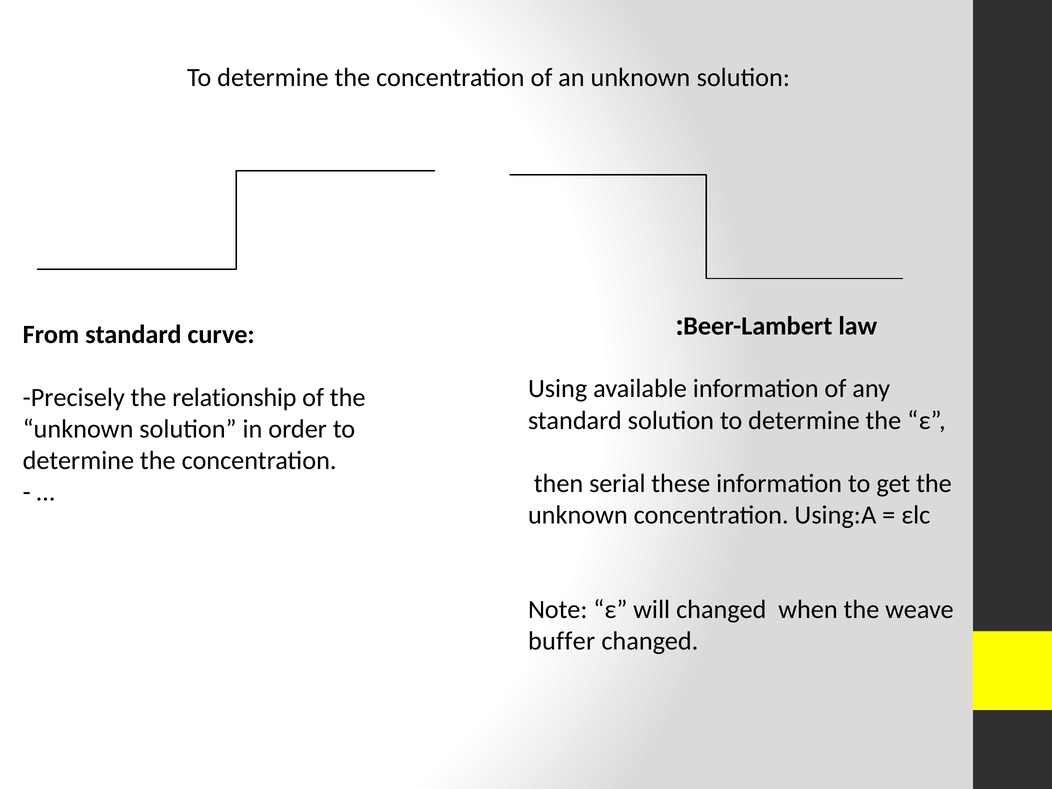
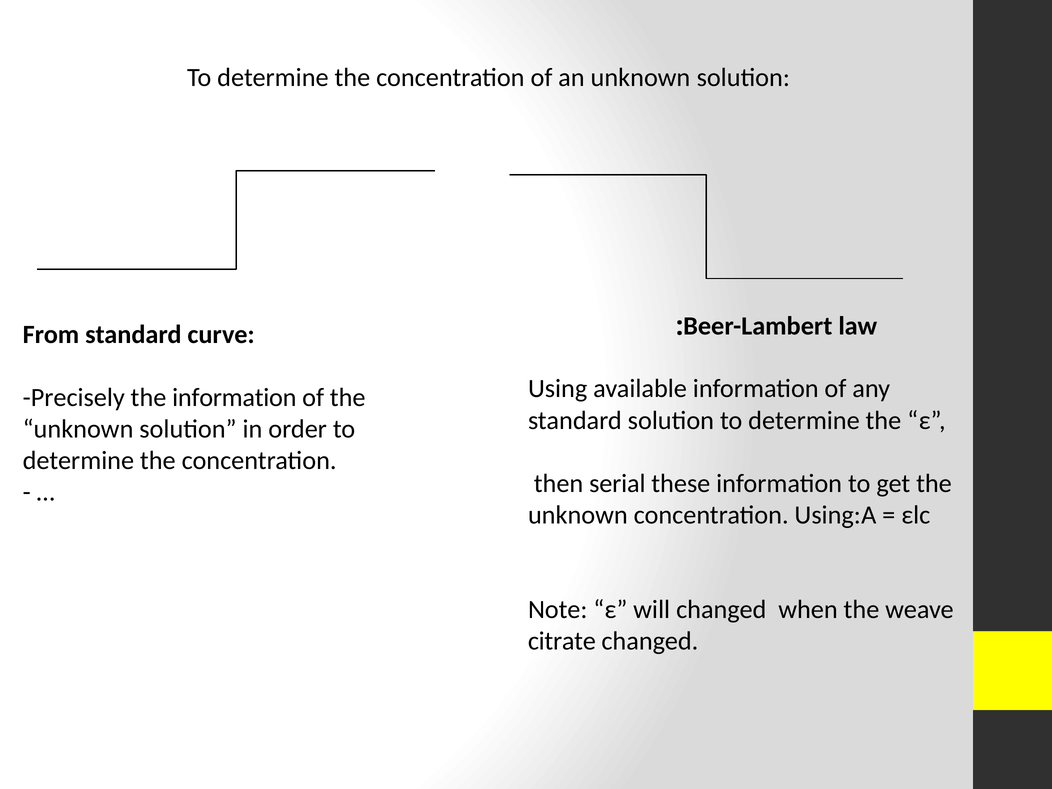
the relationship: relationship -> information (234, 398)
buffer: buffer -> citrate (562, 641)
